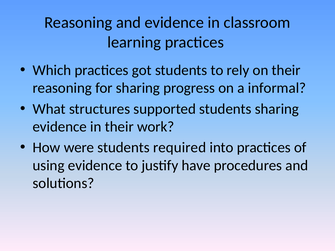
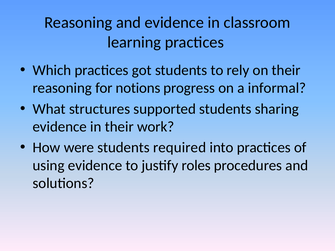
for sharing: sharing -> notions (138, 88)
have: have -> roles (196, 166)
